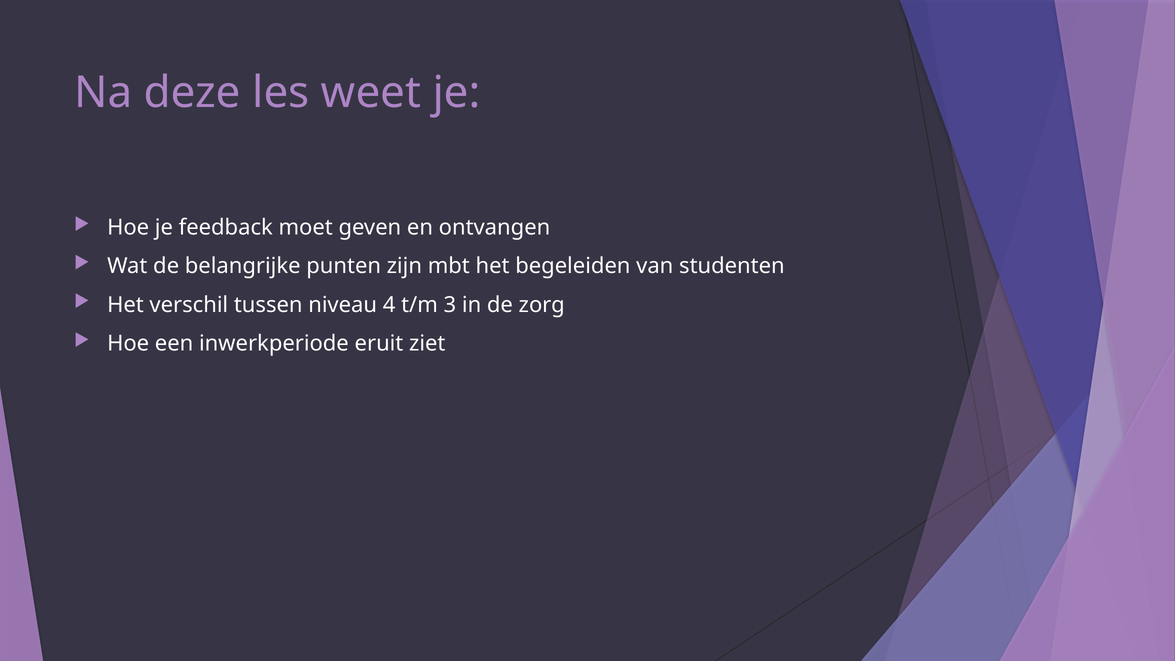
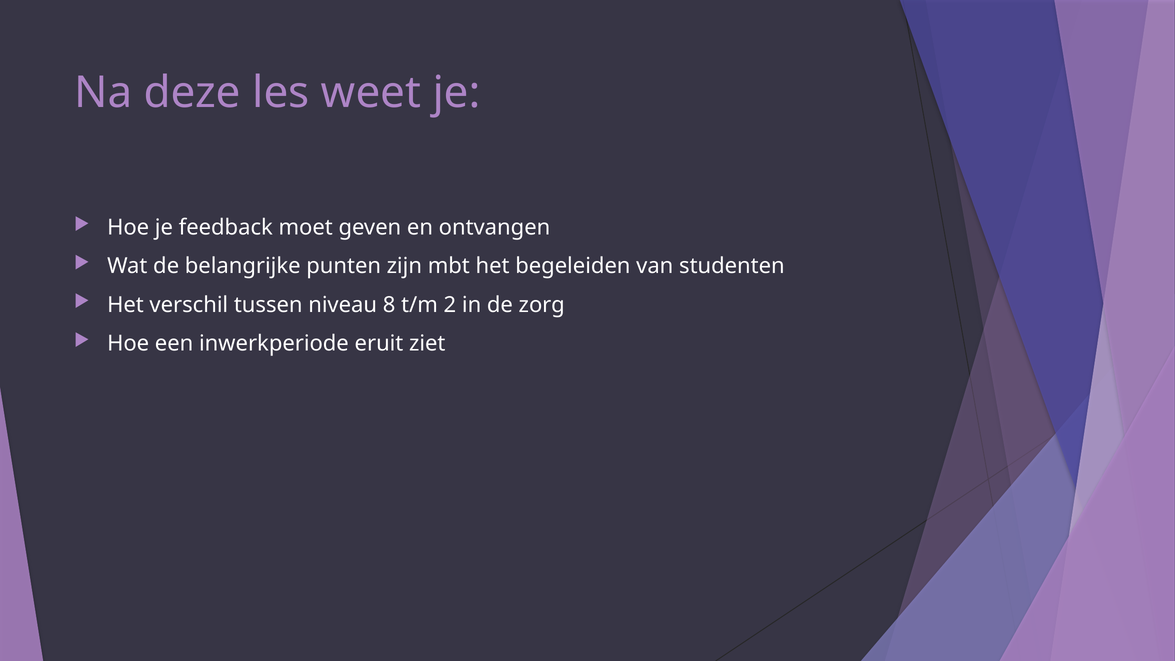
4: 4 -> 8 (389, 305)
3: 3 -> 2 (450, 305)
